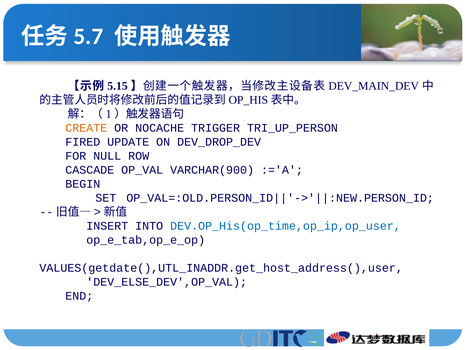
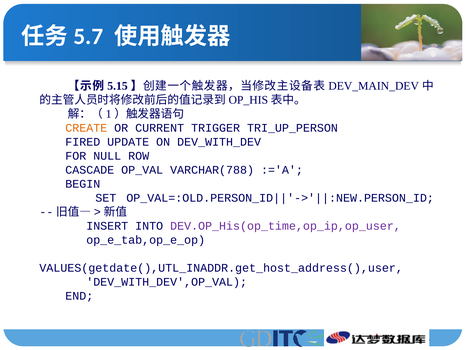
NOCACHE: NOCACHE -> CURRENT (160, 128)
DEV_DROP_DEV: DEV_DROP_DEV -> DEV_WITH_DEV (219, 142)
VARCHAR(900: VARCHAR(900 -> VARCHAR(788 (212, 170)
DEV.OP_His(op_time,op_ip,op_user colour: blue -> purple (285, 226)
DEV_ELSE_DEV',OP_VAL: DEV_ELSE_DEV',OP_VAL -> DEV_WITH_DEV',OP_VAL (167, 281)
